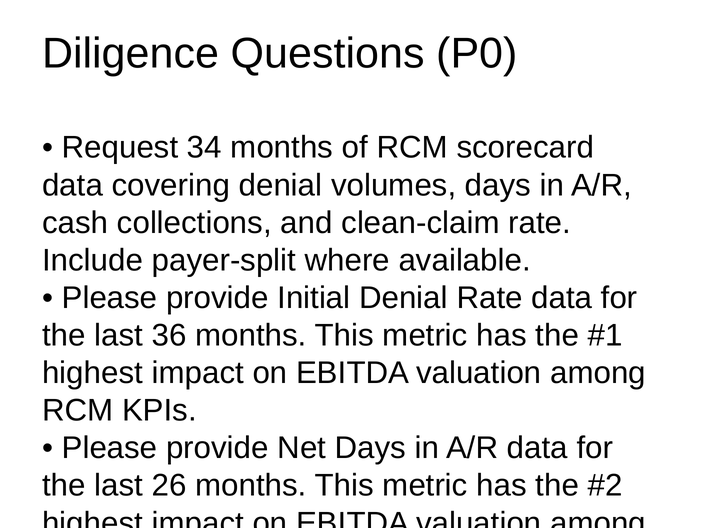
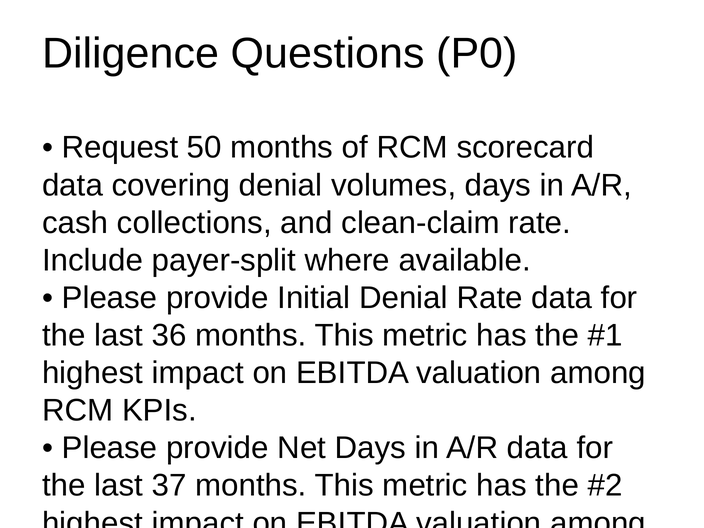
34: 34 -> 50 (204, 148)
26: 26 -> 37 (169, 486)
